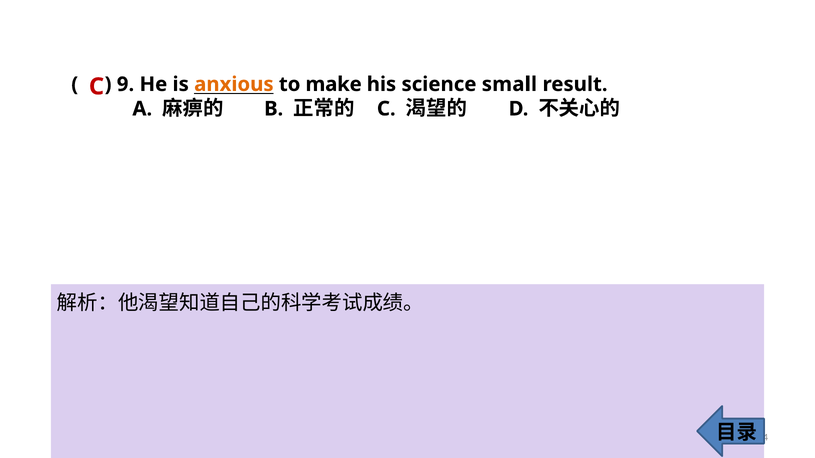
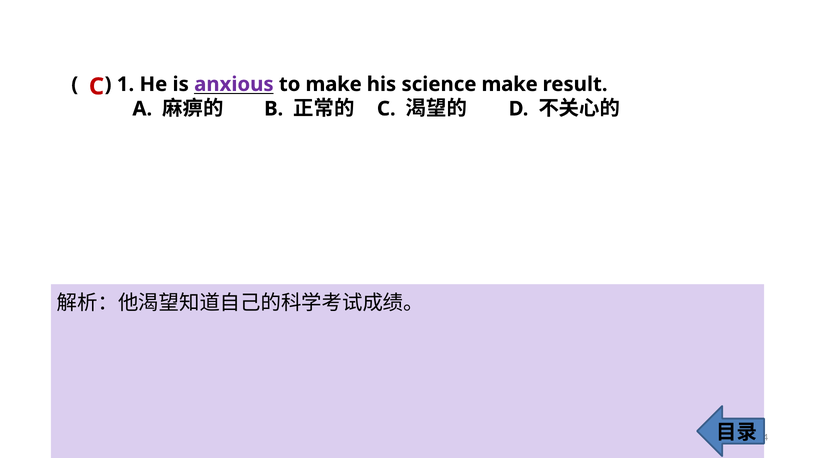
9: 9 -> 1 (126, 84)
anxious colour: orange -> purple (234, 84)
science small: small -> make (510, 84)
